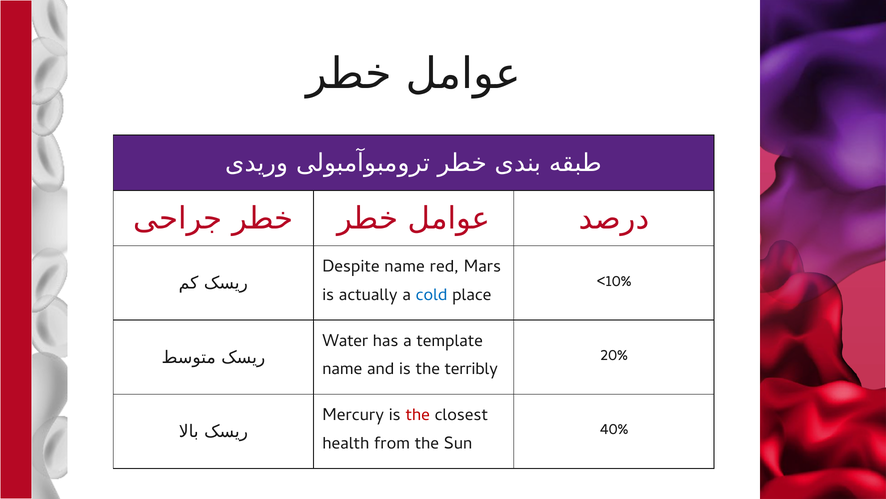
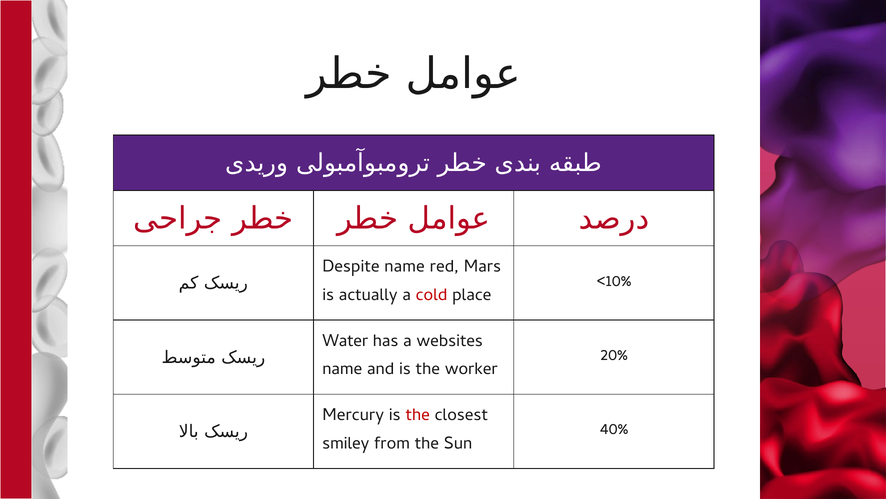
cold colour: blue -> red (432, 294)
template: template -> websites (450, 340)
terribly: terribly -> worker (471, 368)
health: health -> smiley (346, 442)
